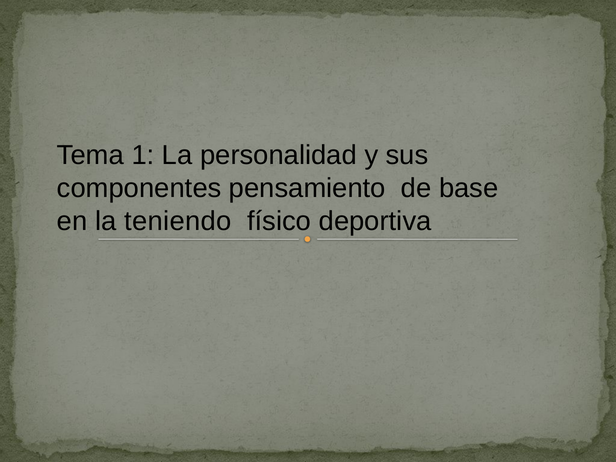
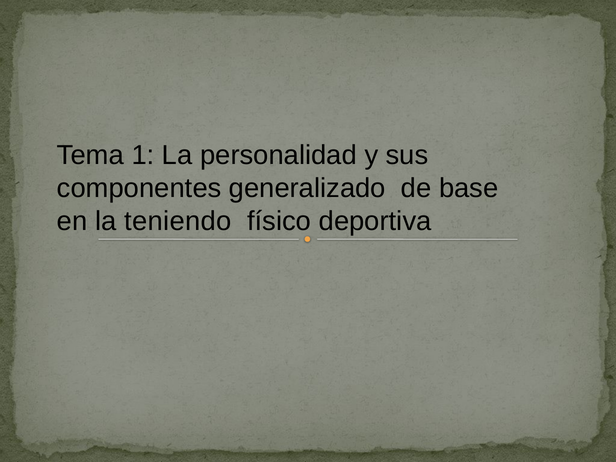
pensamiento: pensamiento -> generalizado (307, 188)
